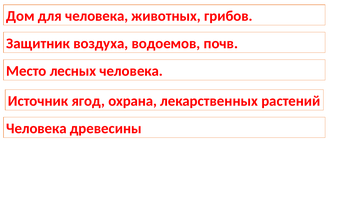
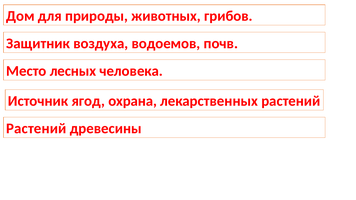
для человека: человека -> природы (97, 16)
Человека: Человека -> Растений (36, 129)
